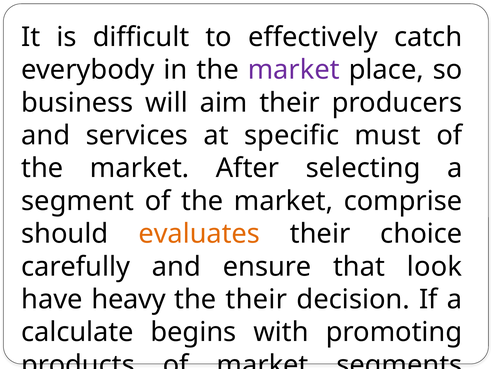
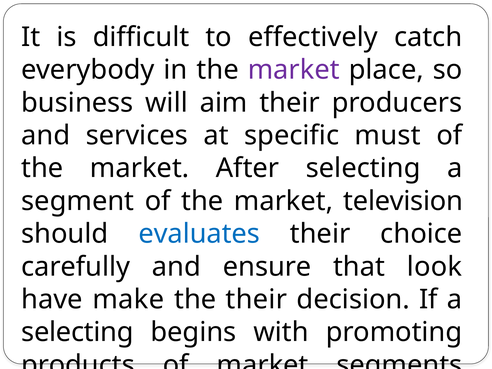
comprise: comprise -> television (403, 201)
evaluates colour: orange -> blue (199, 234)
heavy: heavy -> make (128, 299)
calculate: calculate -> selecting (77, 332)
